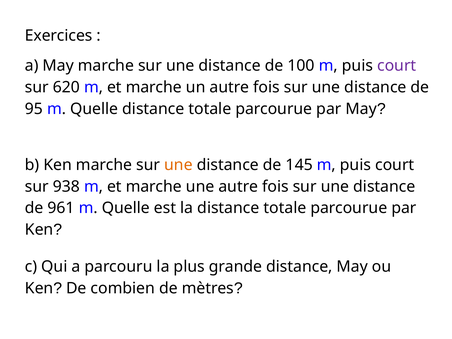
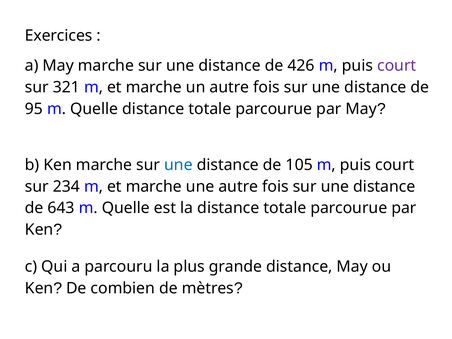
100: 100 -> 426 (301, 66)
620: 620 -> 321 (66, 87)
une colour: orange -> blue (178, 165)
145: 145 -> 105 (299, 165)
938: 938 -> 234 (66, 186)
961: 961 -> 643 (61, 208)
